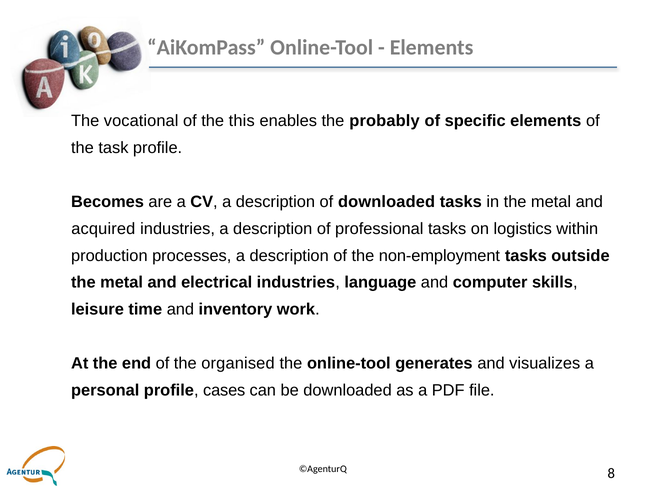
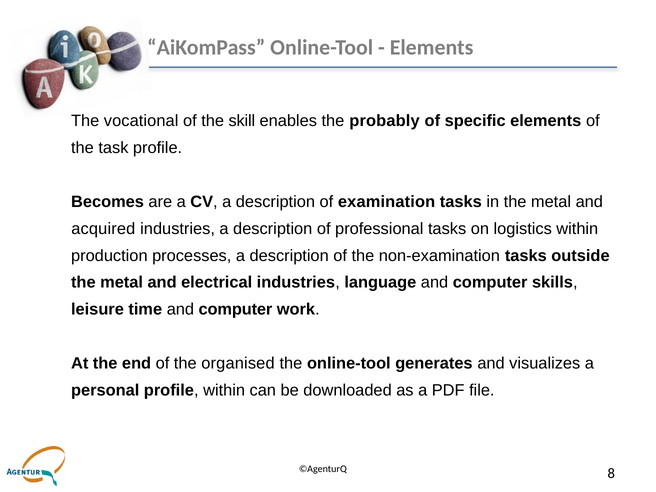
this: this -> skill (242, 121)
of downloaded: downloaded -> examination (387, 202)
non-employment: non-employment -> non-examination (439, 256)
time and inventory: inventory -> computer (235, 310)
profile cases: cases -> within (224, 390)
